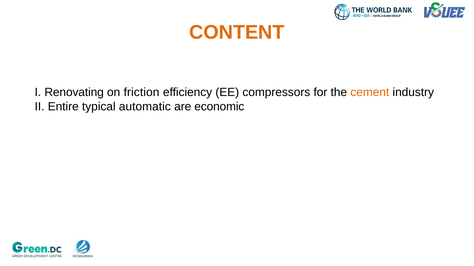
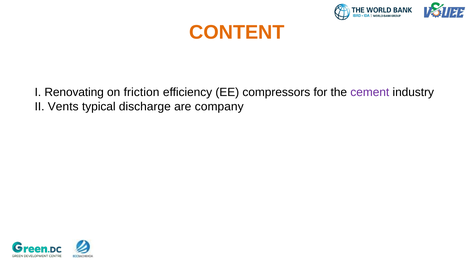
cement colour: orange -> purple (370, 93)
Entire: Entire -> Vents (63, 107)
automatic: automatic -> discharge (145, 107)
economic: economic -> company (219, 107)
